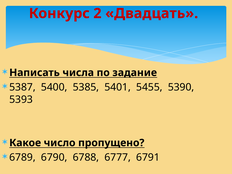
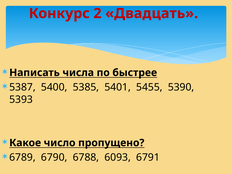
задание: задание -> быстрее (135, 73)
6777: 6777 -> 6093 (118, 157)
